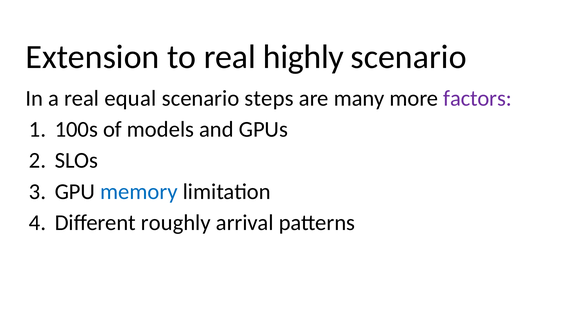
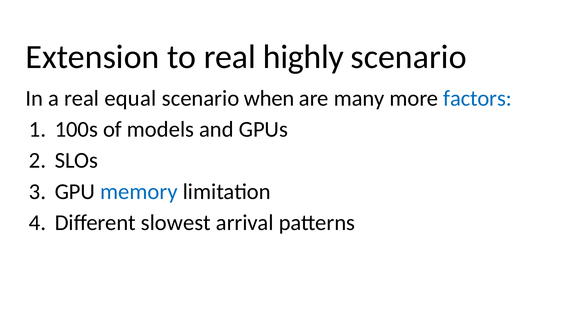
steps: steps -> when (269, 98)
factors colour: purple -> blue (478, 98)
roughly: roughly -> slowest (176, 223)
